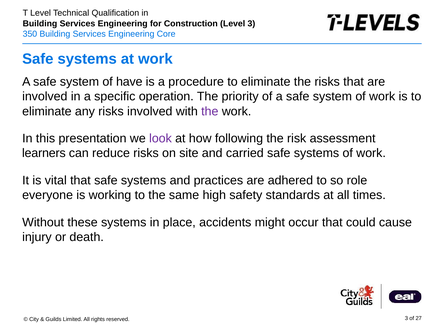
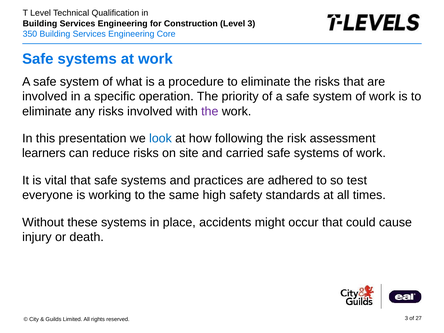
have: have -> what (129, 82)
look colour: purple -> blue (160, 138)
role: role -> test (357, 180)
